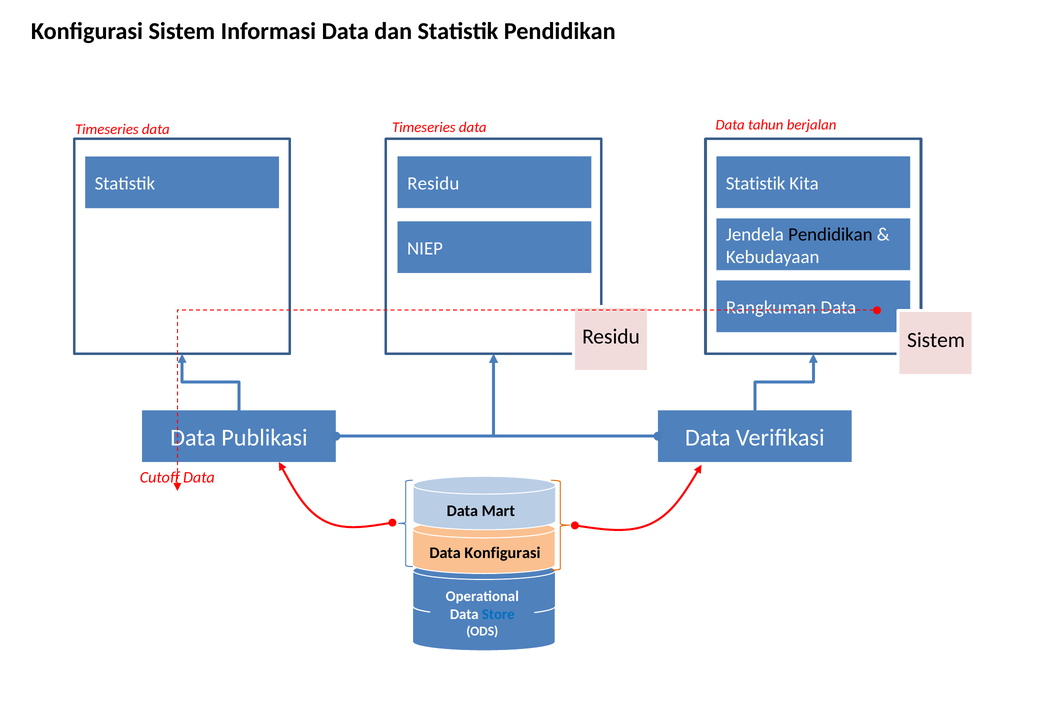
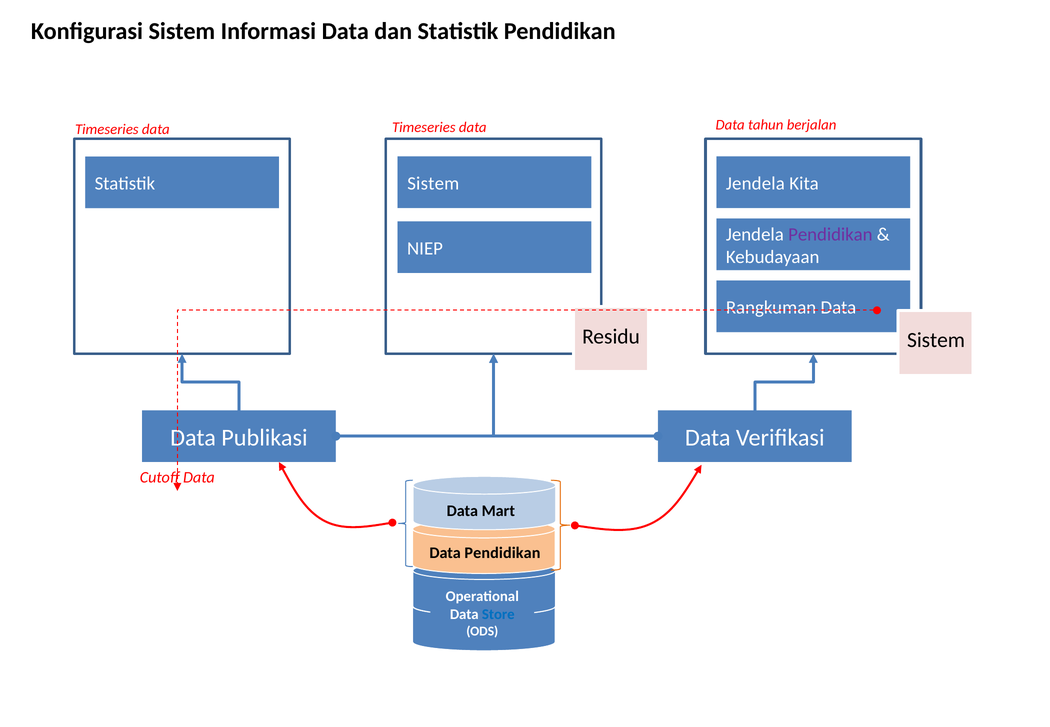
Residu: Residu -> Sistem (433, 184)
Statistik: Statistik -> Jendela (755, 184)
Pendidikan colour: black -> purple (830, 234)
Konfigurasi: Konfigurasi -> Pendidikan (502, 553)
